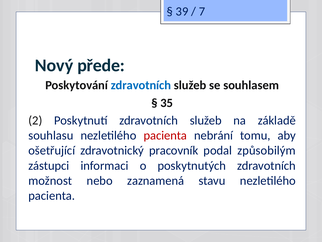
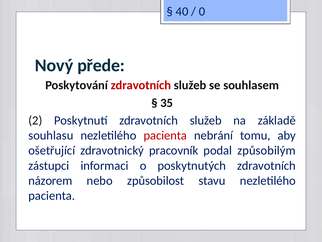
39: 39 -> 40 (182, 11)
7: 7 -> 0 (202, 11)
zdravotních colour: blue -> red (141, 85)
možnost: možnost -> názorem (50, 180)
zaznamená: zaznamená -> způsobilost (156, 180)
